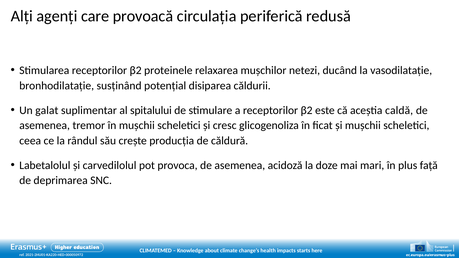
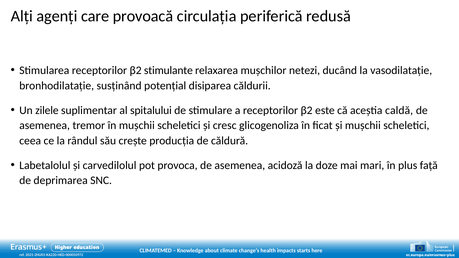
proteinele: proteinele -> stimulante (168, 71)
galat: galat -> zilele (47, 110)
